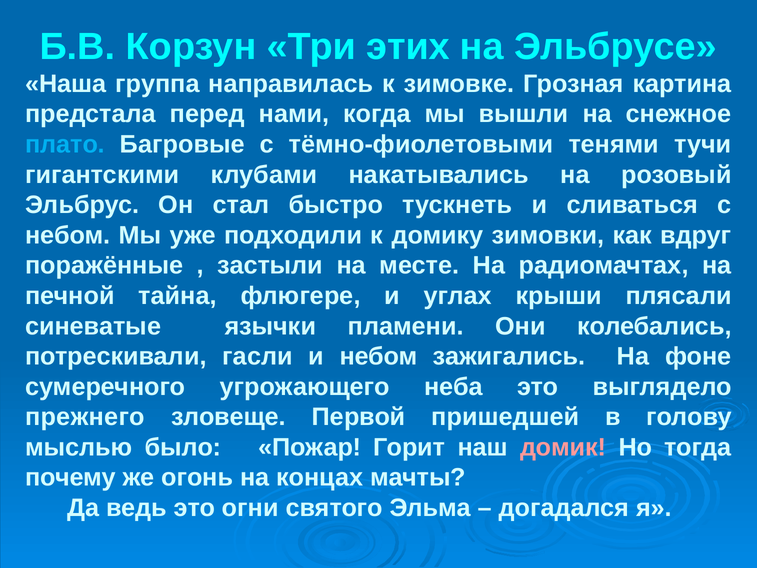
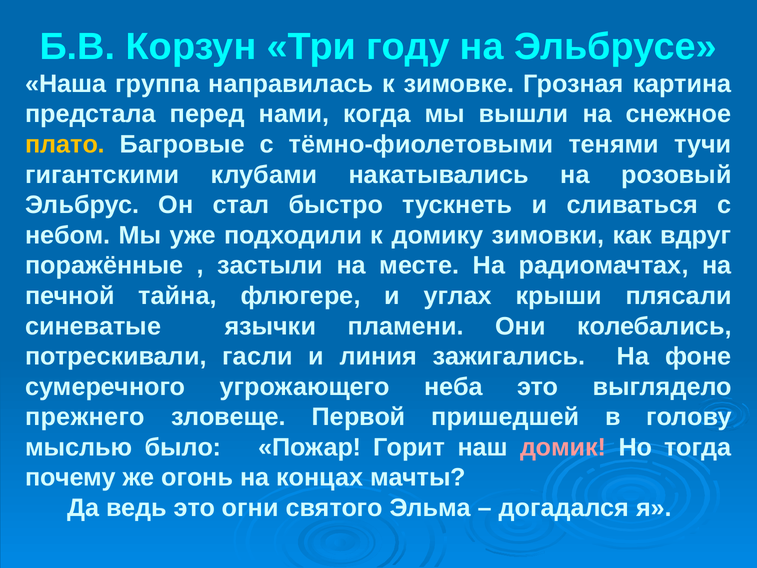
этих: этих -> году (408, 47)
плато colour: light blue -> yellow (65, 144)
и небом: небом -> линия (378, 356)
